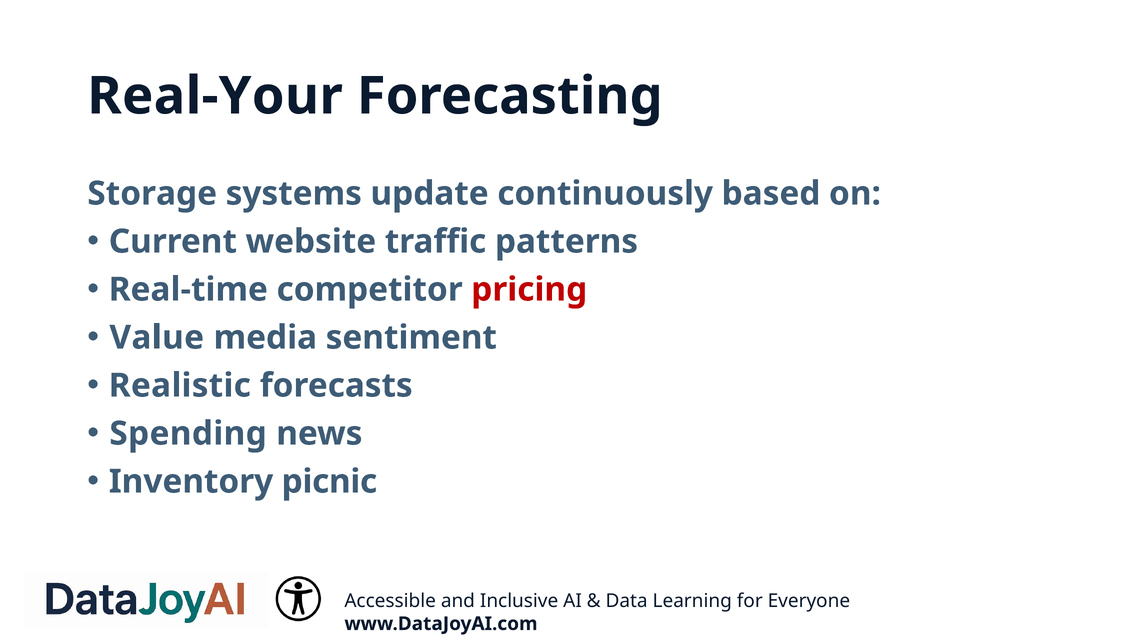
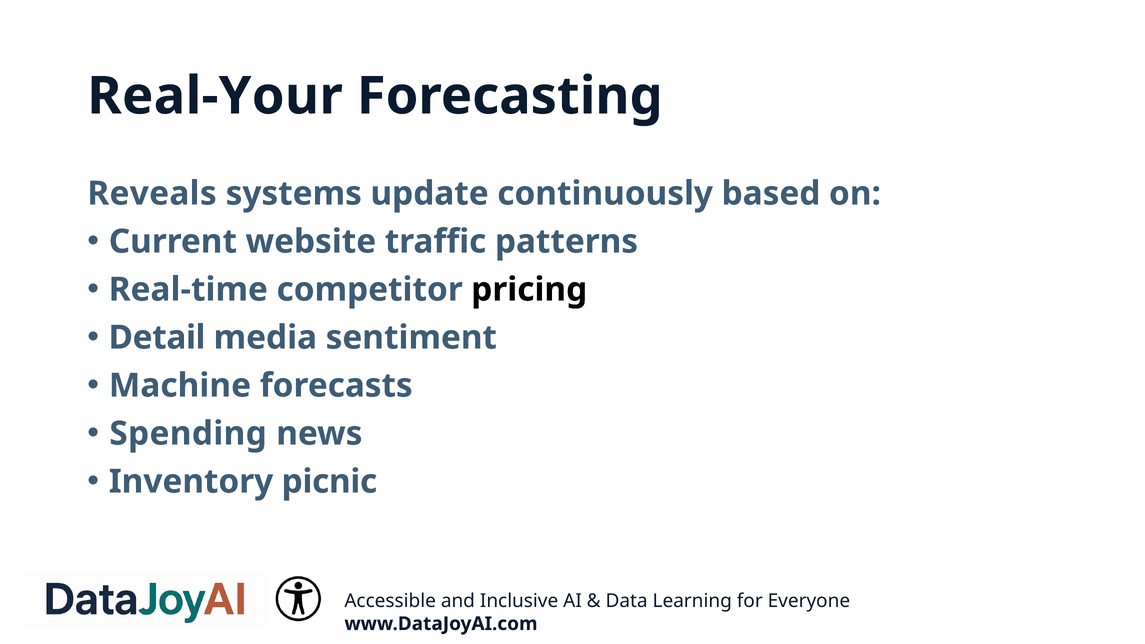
Storage: Storage -> Reveals (152, 194)
pricing colour: red -> black (529, 290)
Value: Value -> Detail (157, 338)
Realistic: Realistic -> Machine (180, 386)
